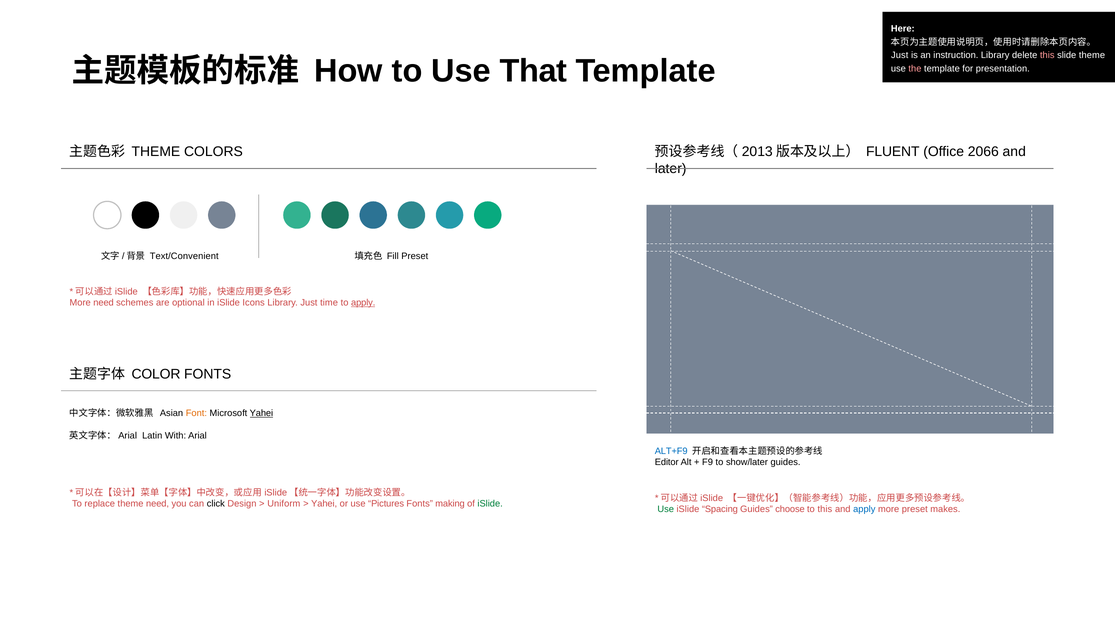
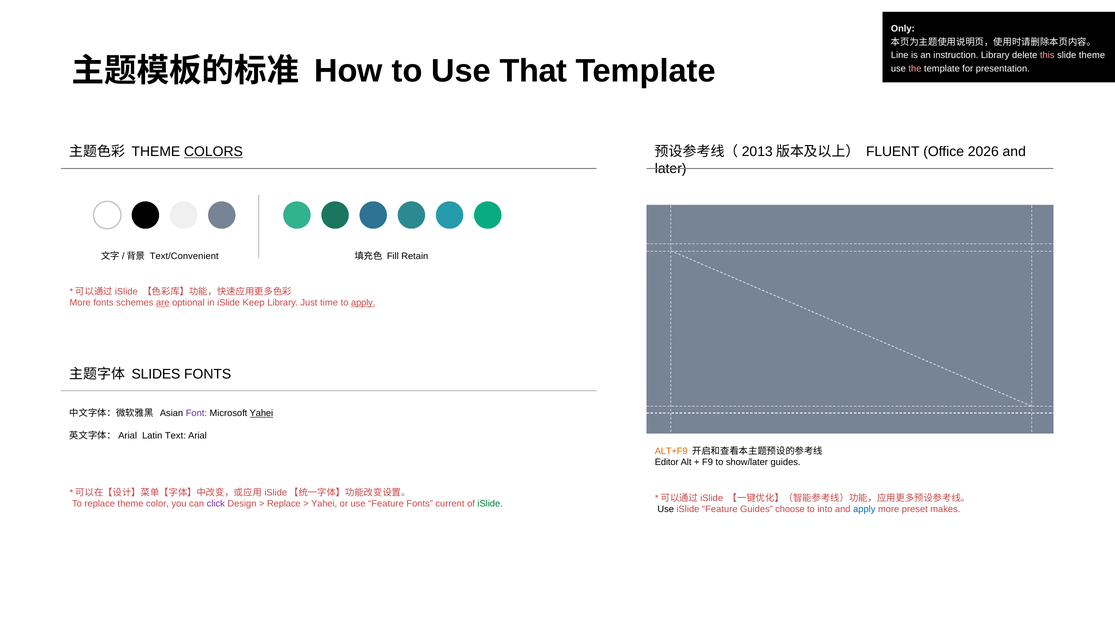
Here: Here -> Only (903, 29)
Just: Just -> Line (900, 55)
2066: 2066 -> 2026 (983, 152)
COLORS underline: none -> present (213, 152)
Fill Preset: Preset -> Retain (415, 256)
More need: need -> fonts (104, 303)
are underline: none -> present (163, 303)
Icons: Icons -> Keep (254, 303)
COLOR: COLOR -> SLIDES (156, 374)
Font colour: orange -> purple (196, 413)
With: With -> Text (175, 436)
ALT+F9 colour: blue -> orange (671, 451)
theme need: need -> color (157, 504)
click colour: black -> purple (216, 504)
Uniform: Uniform -> Replace (284, 504)
use Pictures: Pictures -> Feature (386, 504)
making: making -> current (450, 504)
Use colour: green -> black (666, 510)
iSlide Spacing: Spacing -> Feature (720, 510)
to this: this -> into (825, 510)
